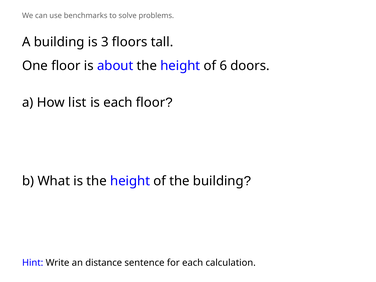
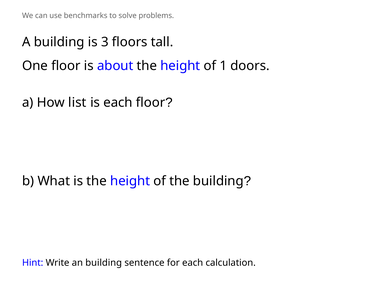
6: 6 -> 1 (223, 66)
an distance: distance -> building (104, 263)
